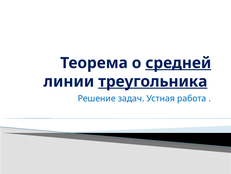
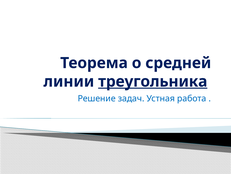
средней underline: present -> none (178, 63)
